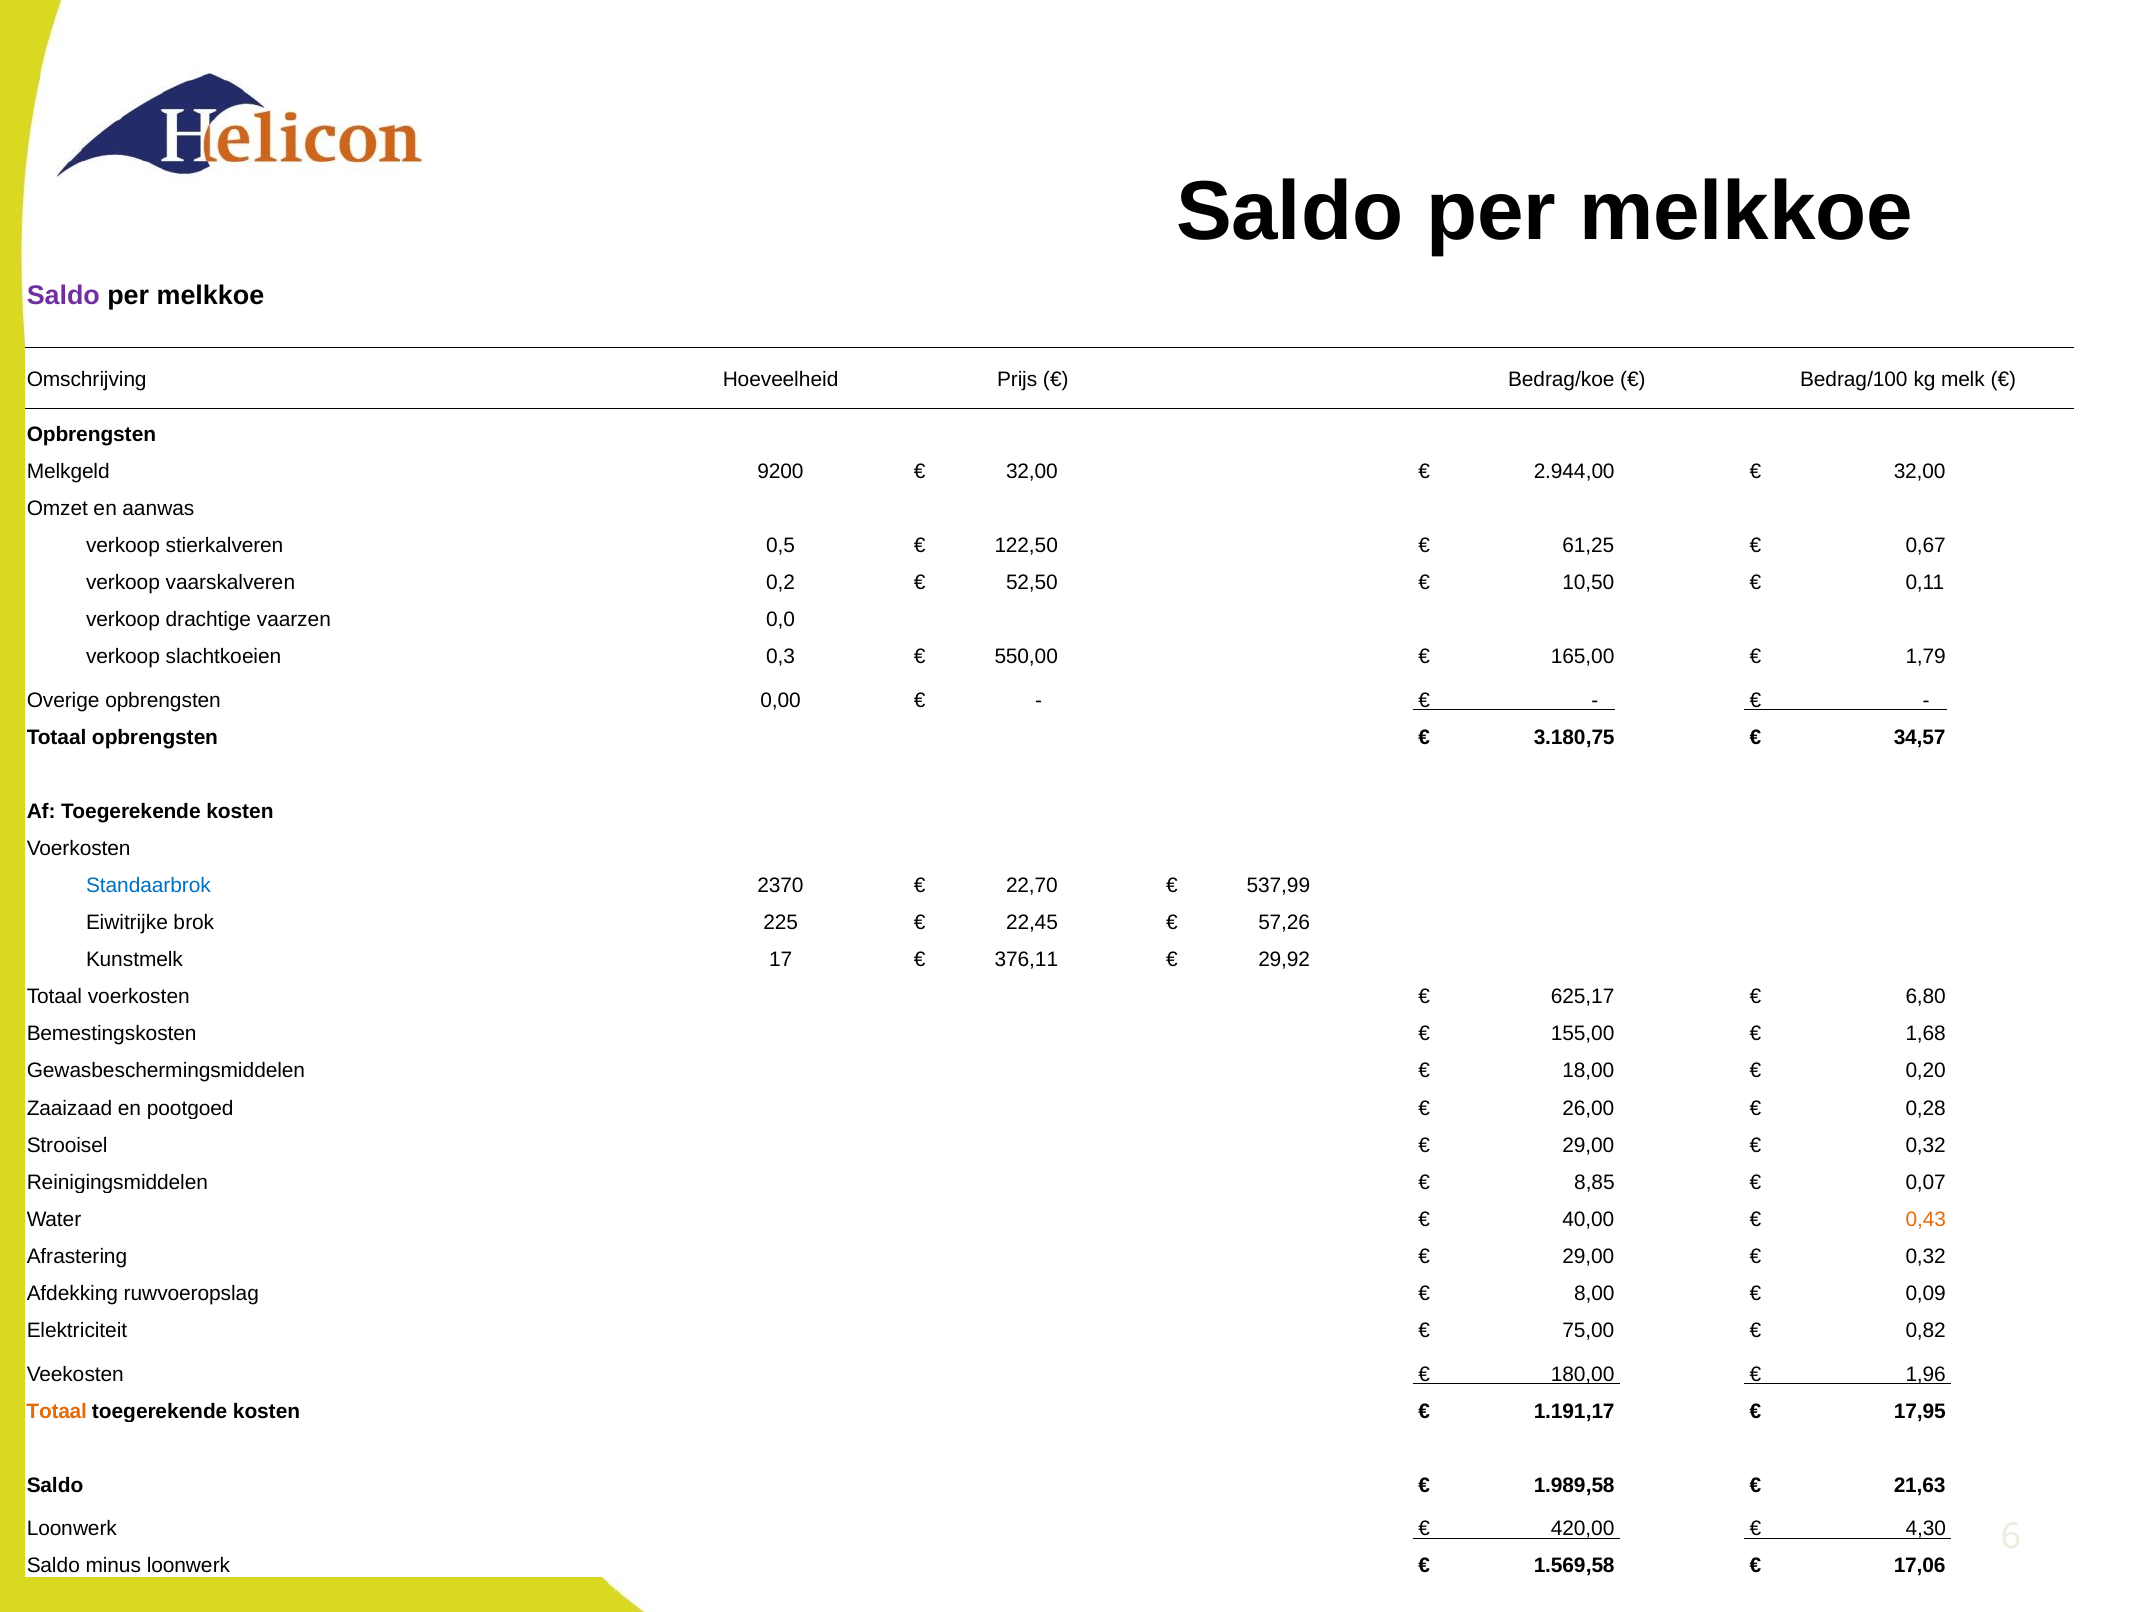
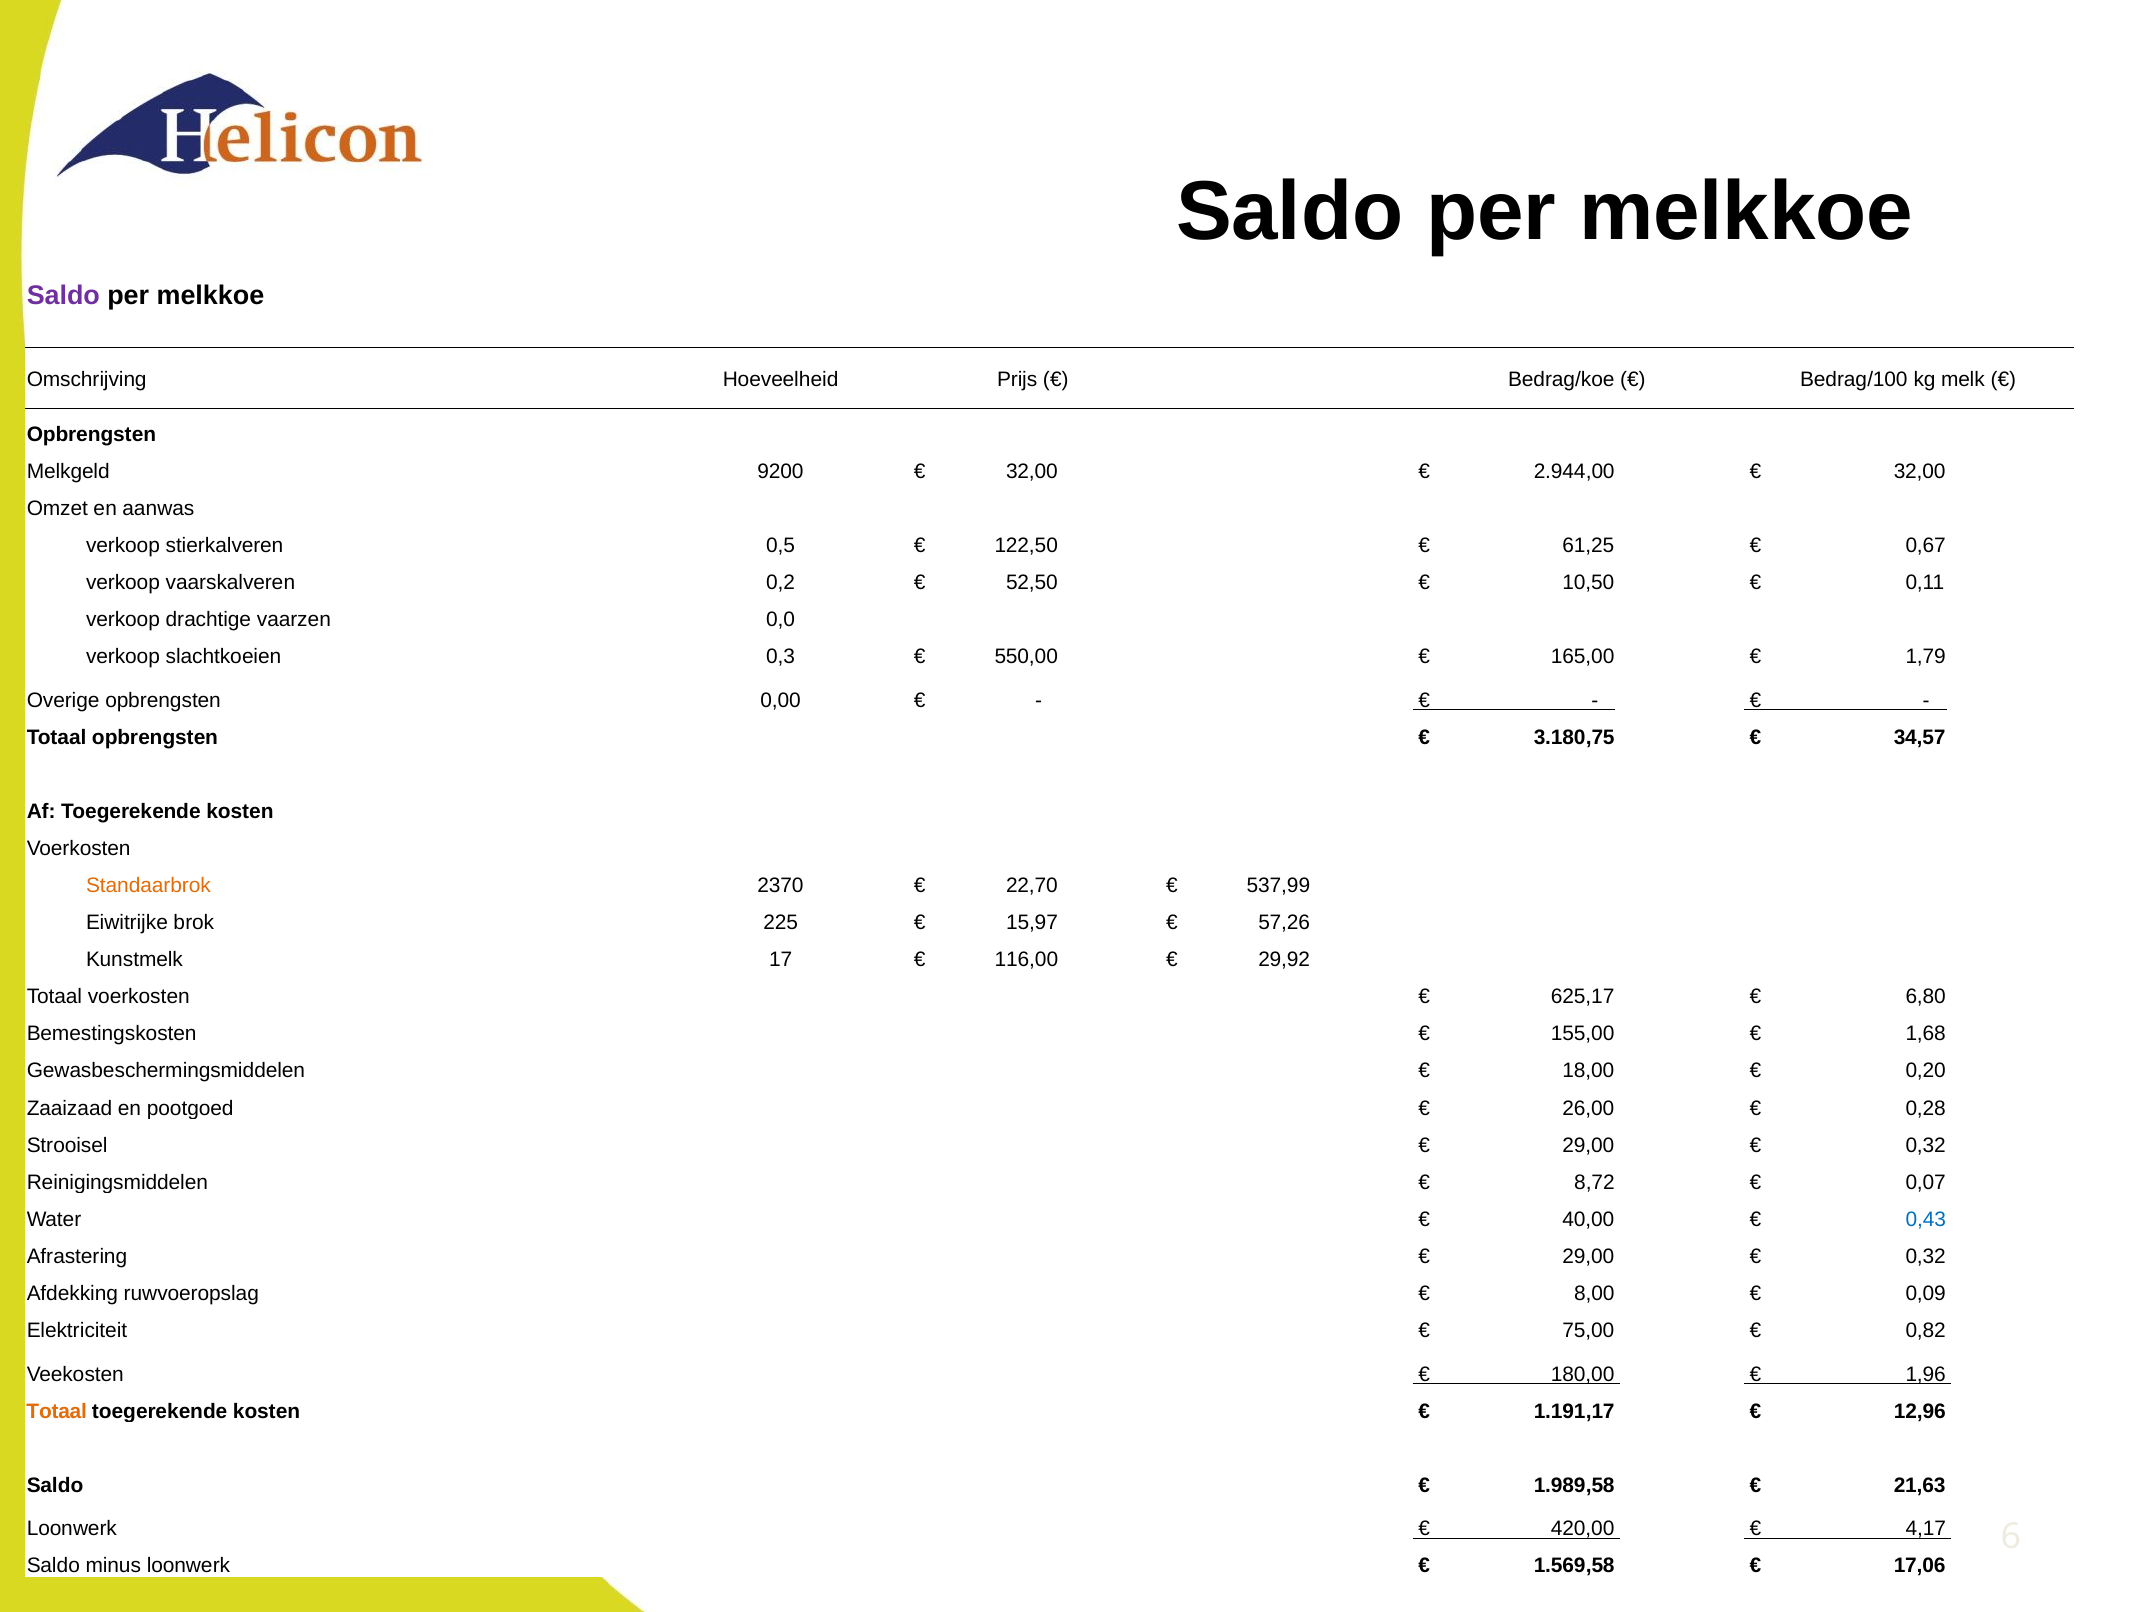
Standaarbrok colour: blue -> orange (148, 886)
22,45: 22,45 -> 15,97 (1032, 923)
376,11: 376,11 -> 116,00 (1026, 960)
8,85: 8,85 -> 8,72 (1594, 1183)
0,43 colour: orange -> blue (1926, 1220)
17,95: 17,95 -> 12,96 (1920, 1412)
4,30: 4,30 -> 4,17 (1926, 1530)
